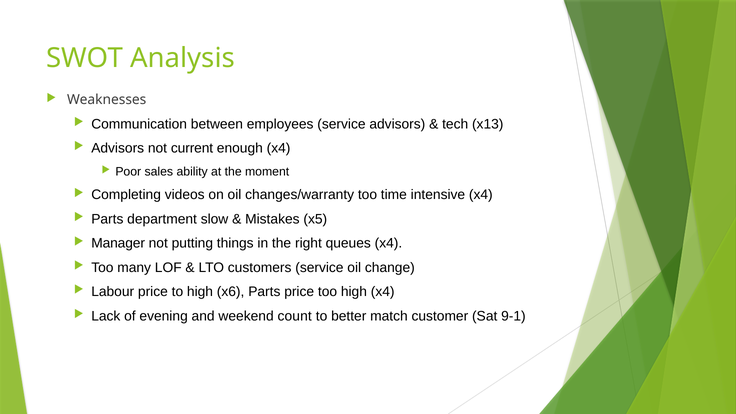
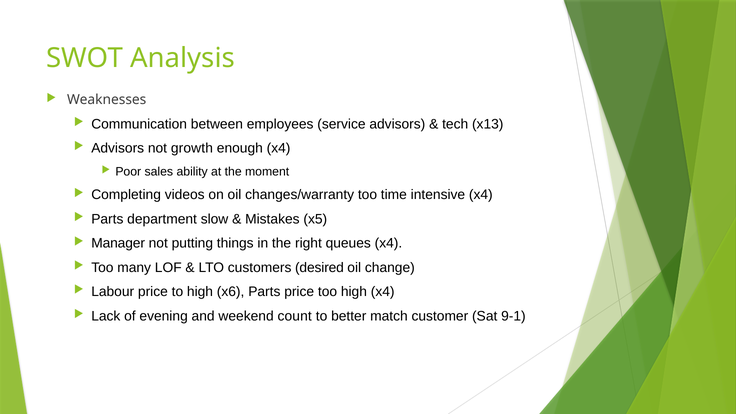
current: current -> growth (192, 148)
customers service: service -> desired (319, 268)
